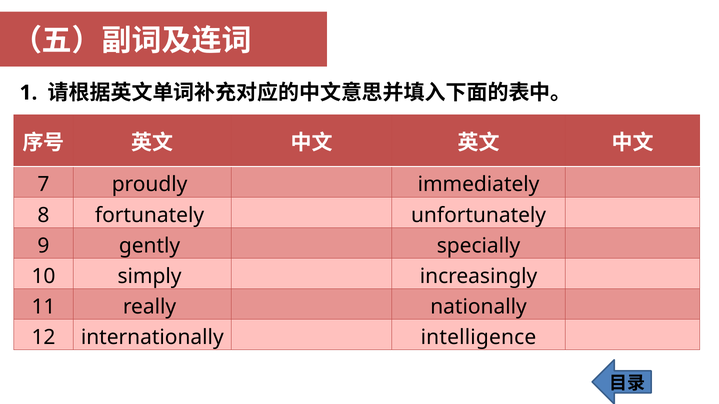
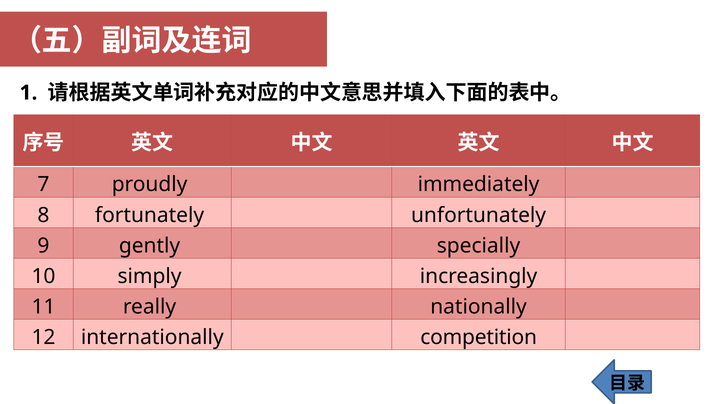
intelligence: intelligence -> competition (479, 338)
